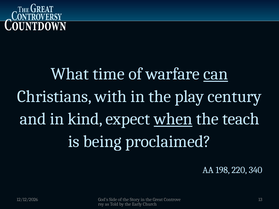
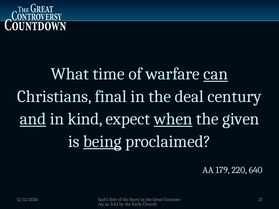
with: with -> final (111, 97)
play: play -> deal (189, 97)
and underline: none -> present (33, 119)
teach: teach -> given (241, 119)
being underline: none -> present (102, 142)
198: 198 -> 179 (223, 170)
340: 340 -> 640 (256, 170)
